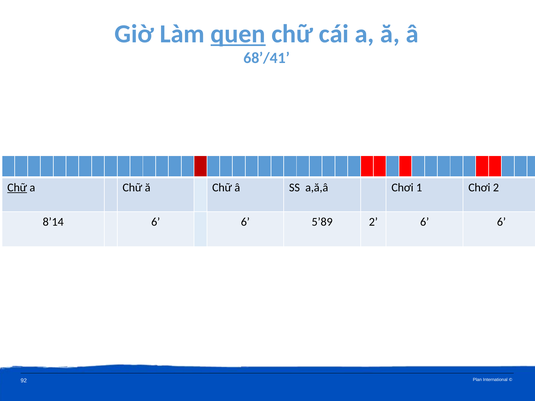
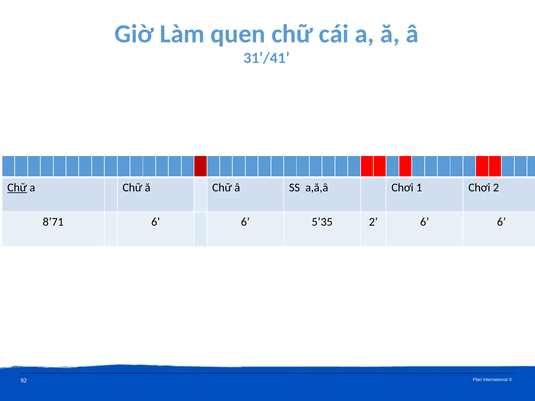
quen underline: present -> none (238, 34)
68’/41: 68’/41 -> 31’/41 (267, 58)
8’14: 8’14 -> 8’71 (53, 222)
5’89: 5’89 -> 5’35 (322, 222)
